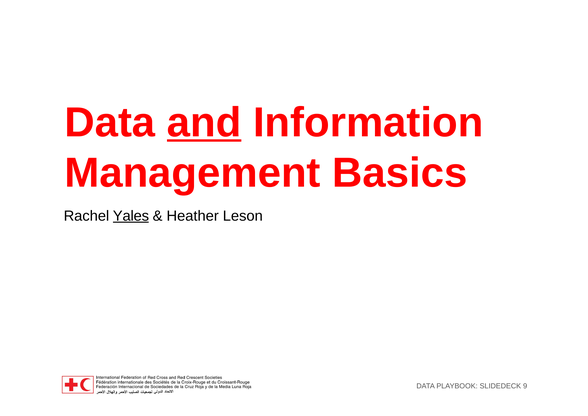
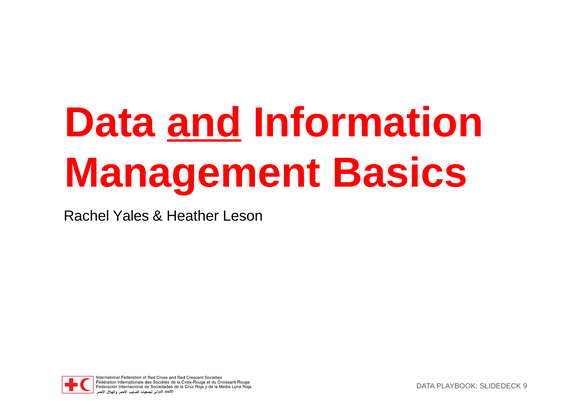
Yales underline: present -> none (131, 216)
